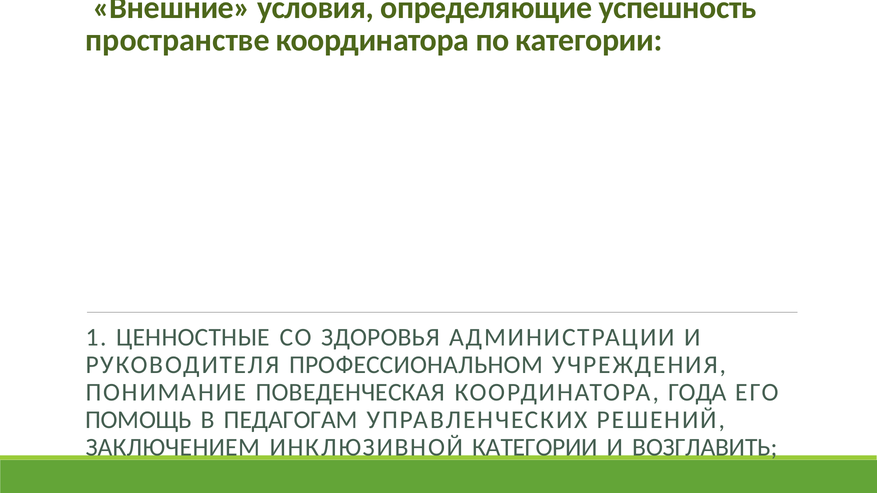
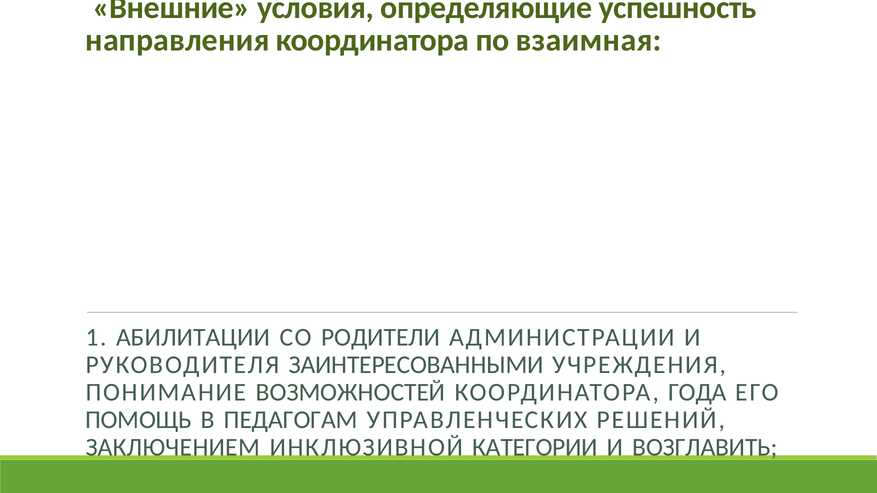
пространстве: пространстве -> направления (177, 40)
по категории: категории -> взаимная (589, 40)
ЦЕННОСТНЫЕ: ЦЕННОСТНЫЕ -> АБИЛИТАЦИИ (193, 337)
ЗДОРОВЬЯ: ЗДОРОВЬЯ -> РОДИТЕЛИ (381, 337)
ПРОФЕССИОНАЛЬНОМ: ПРОФЕССИОНАЛЬНОМ -> ЗАИНТЕРЕСОВАННЫМИ (416, 365)
ПОВЕДЕНЧЕСКАЯ: ПОВЕДЕНЧЕСКАЯ -> ВОЗМОЖНОСТЕЙ (351, 393)
